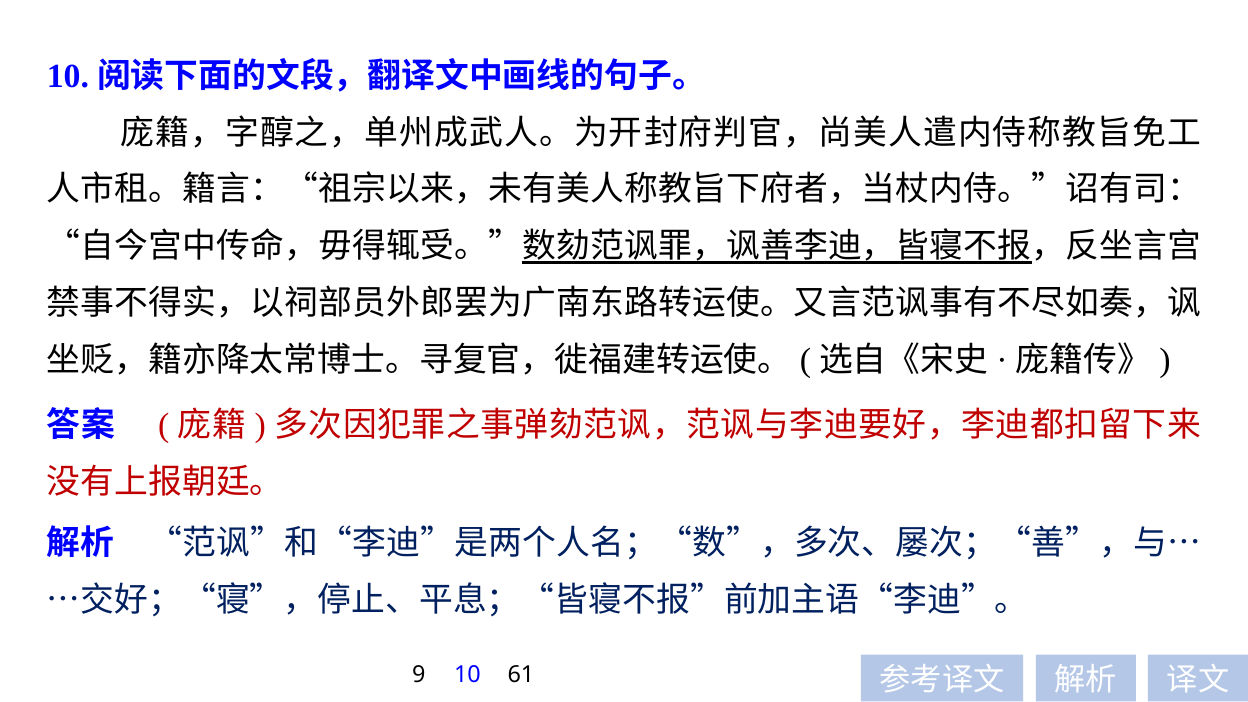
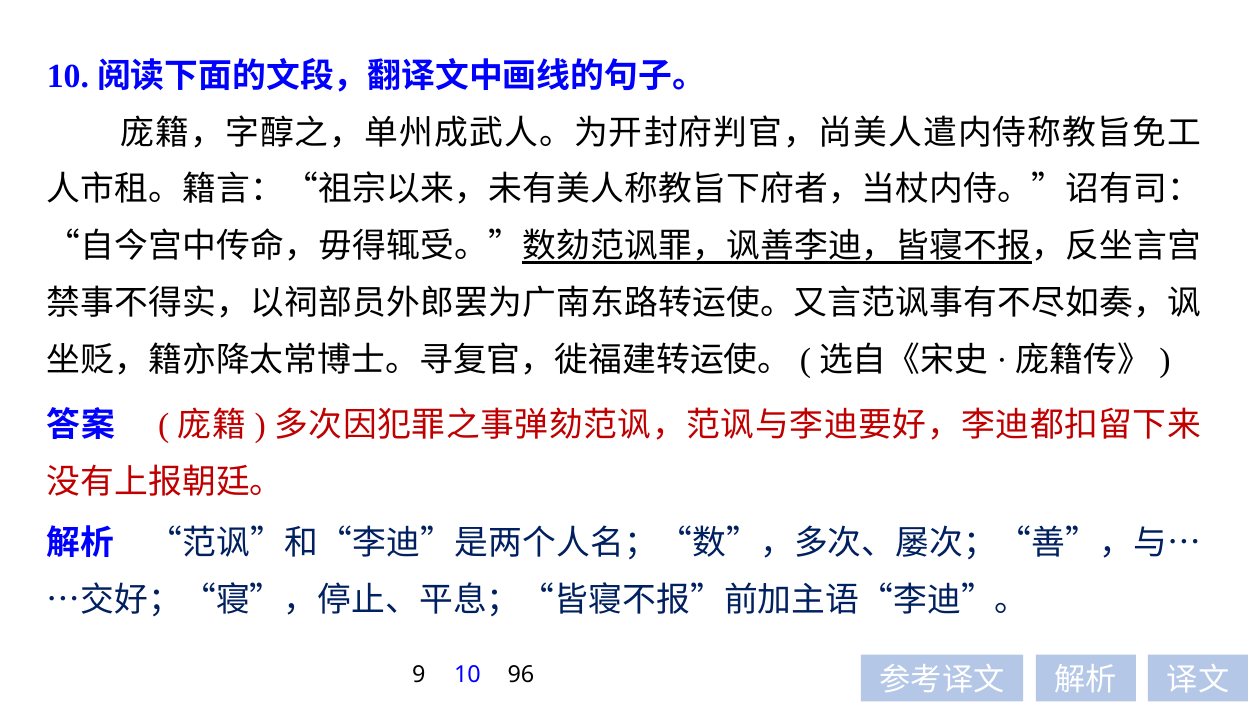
61: 61 -> 96 (521, 675)
